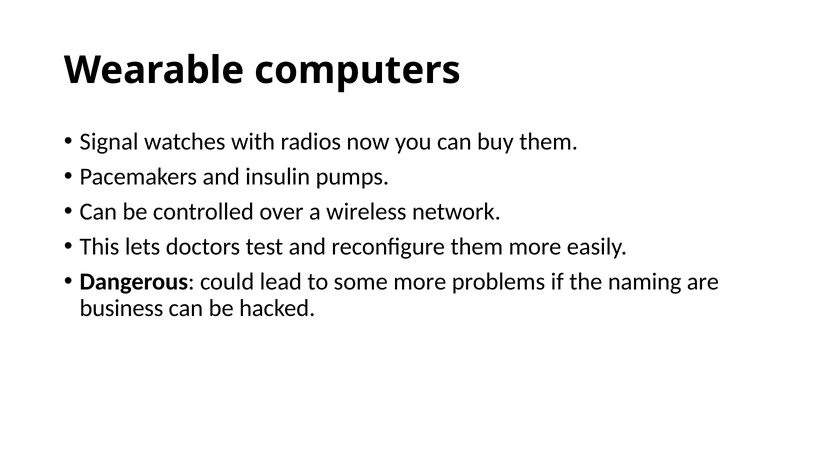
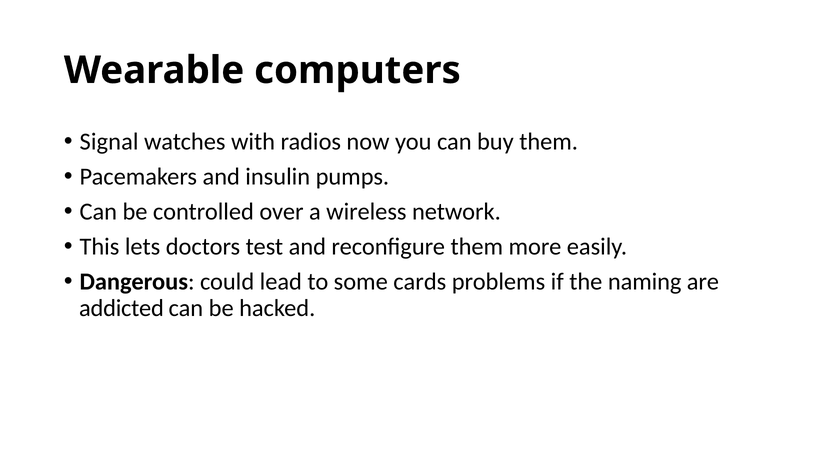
some more: more -> cards (420, 282)
business: business -> addicted (121, 308)
